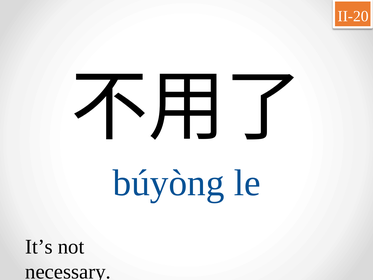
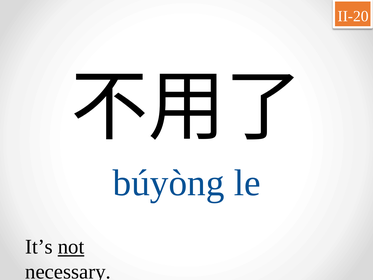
not underline: none -> present (71, 247)
